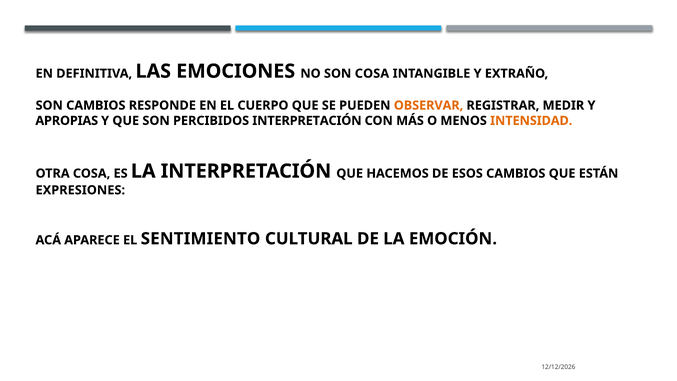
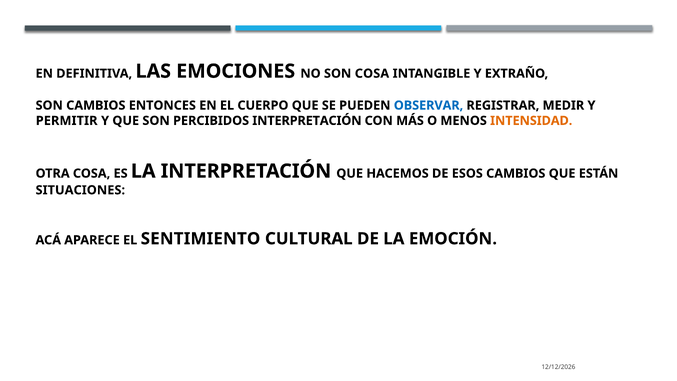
RESPONDE: RESPONDE -> ENTONCES (162, 105)
OBSERVAR colour: orange -> blue (428, 105)
APROPIAS: APROPIAS -> PERMITIR (67, 121)
EXPRESIONES: EXPRESIONES -> SITUACIONES (80, 190)
